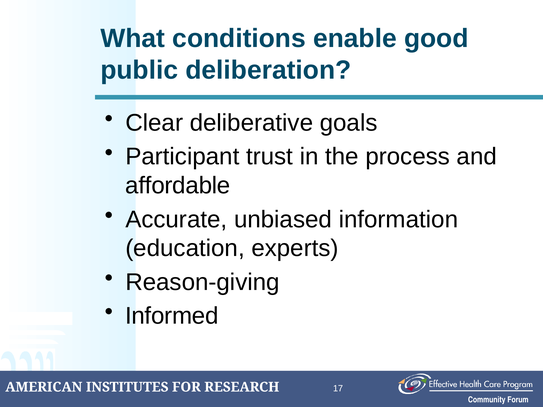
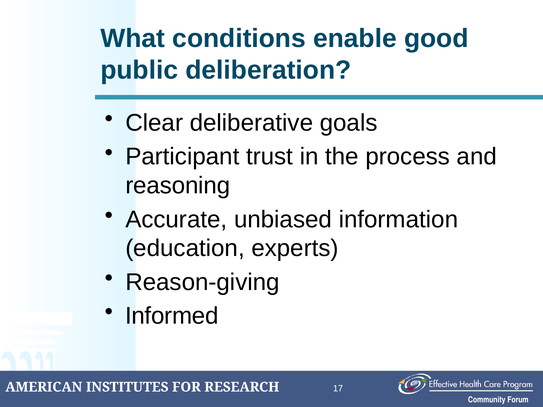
affordable: affordable -> reasoning (178, 186)
